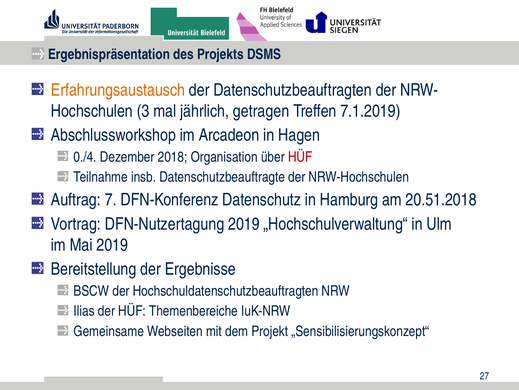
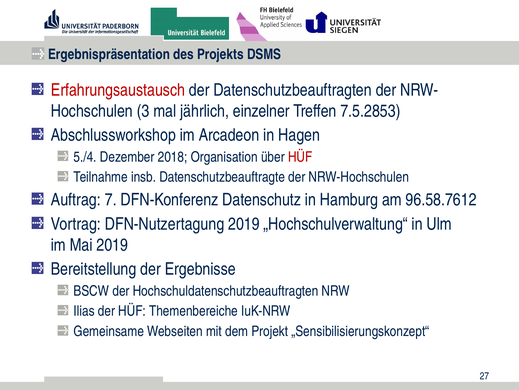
Erfahrungsaustausch colour: orange -> red (118, 90)
getragen: getragen -> einzelner (261, 111)
7.1.2019: 7.1.2019 -> 7.5.2853 (370, 111)
0./4: 0./4 -> 5./4 (85, 157)
20.51.2018: 20.51.2018 -> 96.58.7612 (441, 200)
